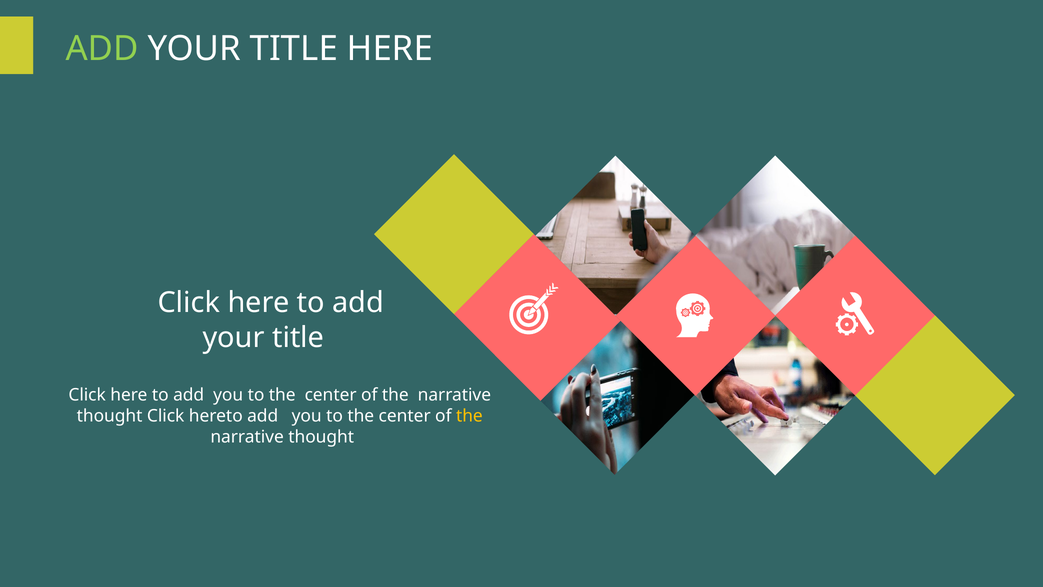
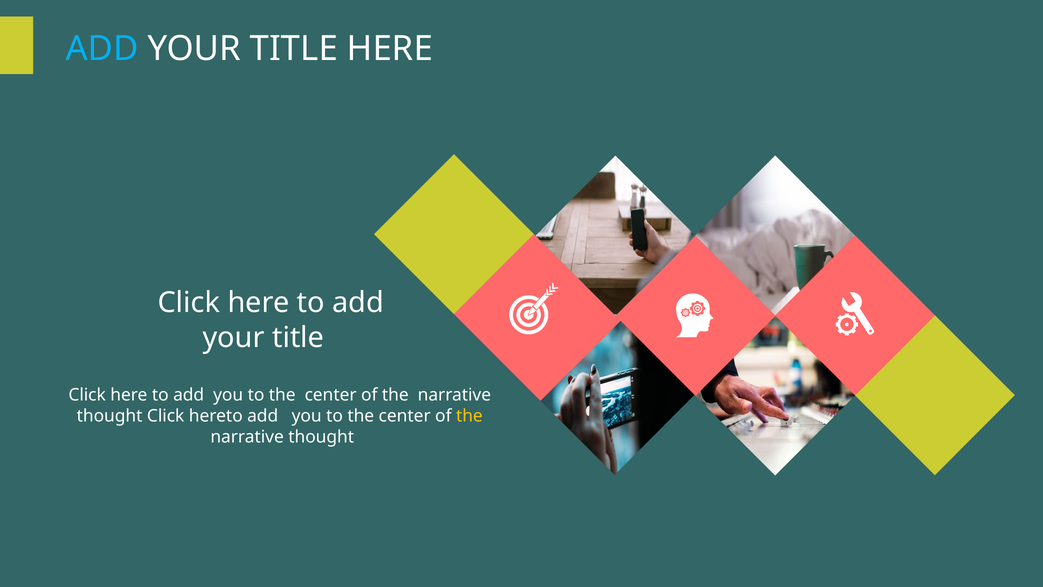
ADD colour: light green -> light blue (102, 49)
